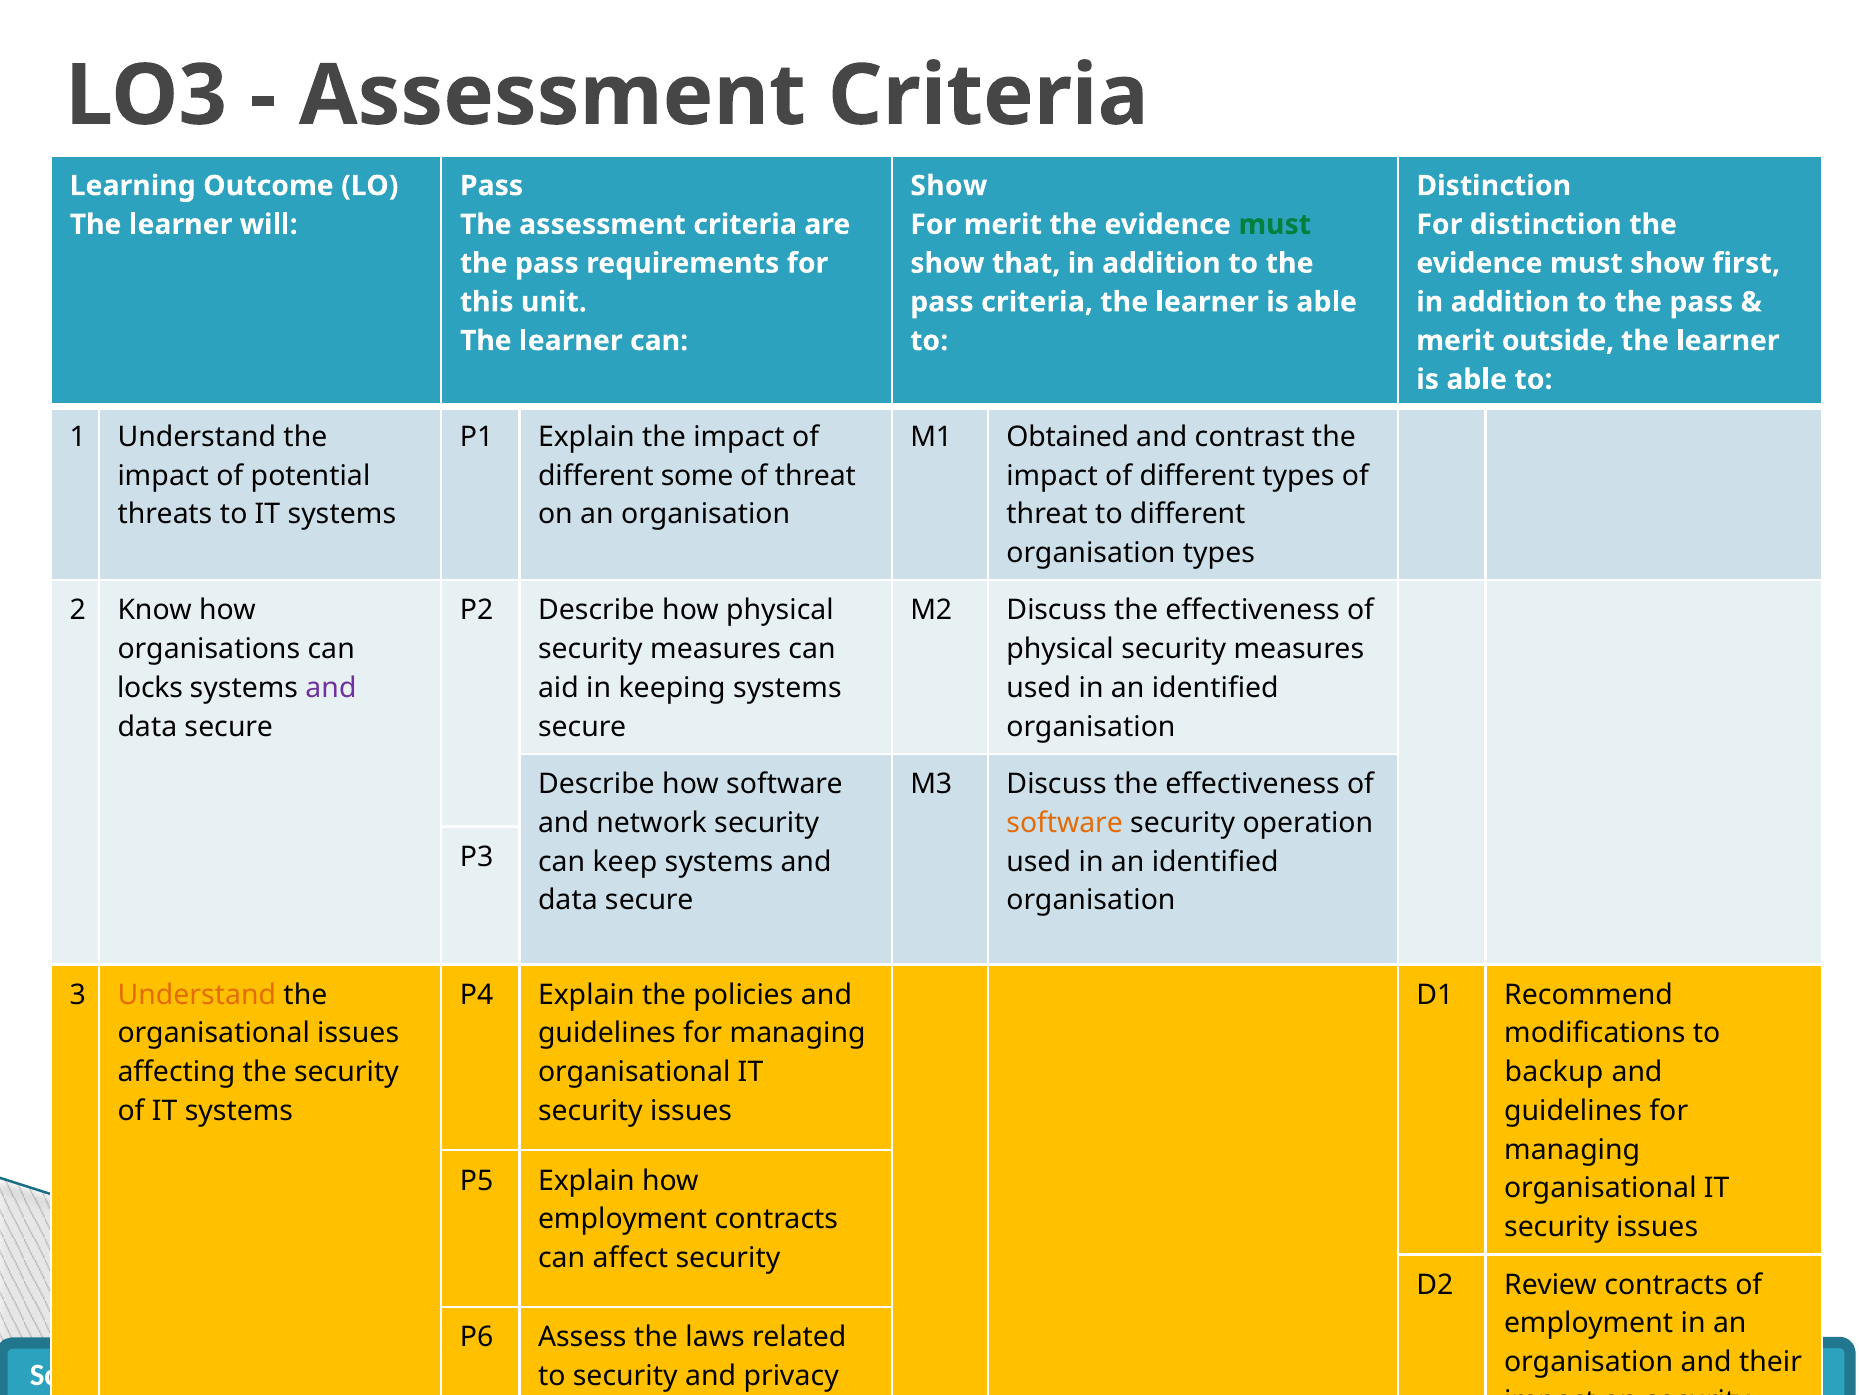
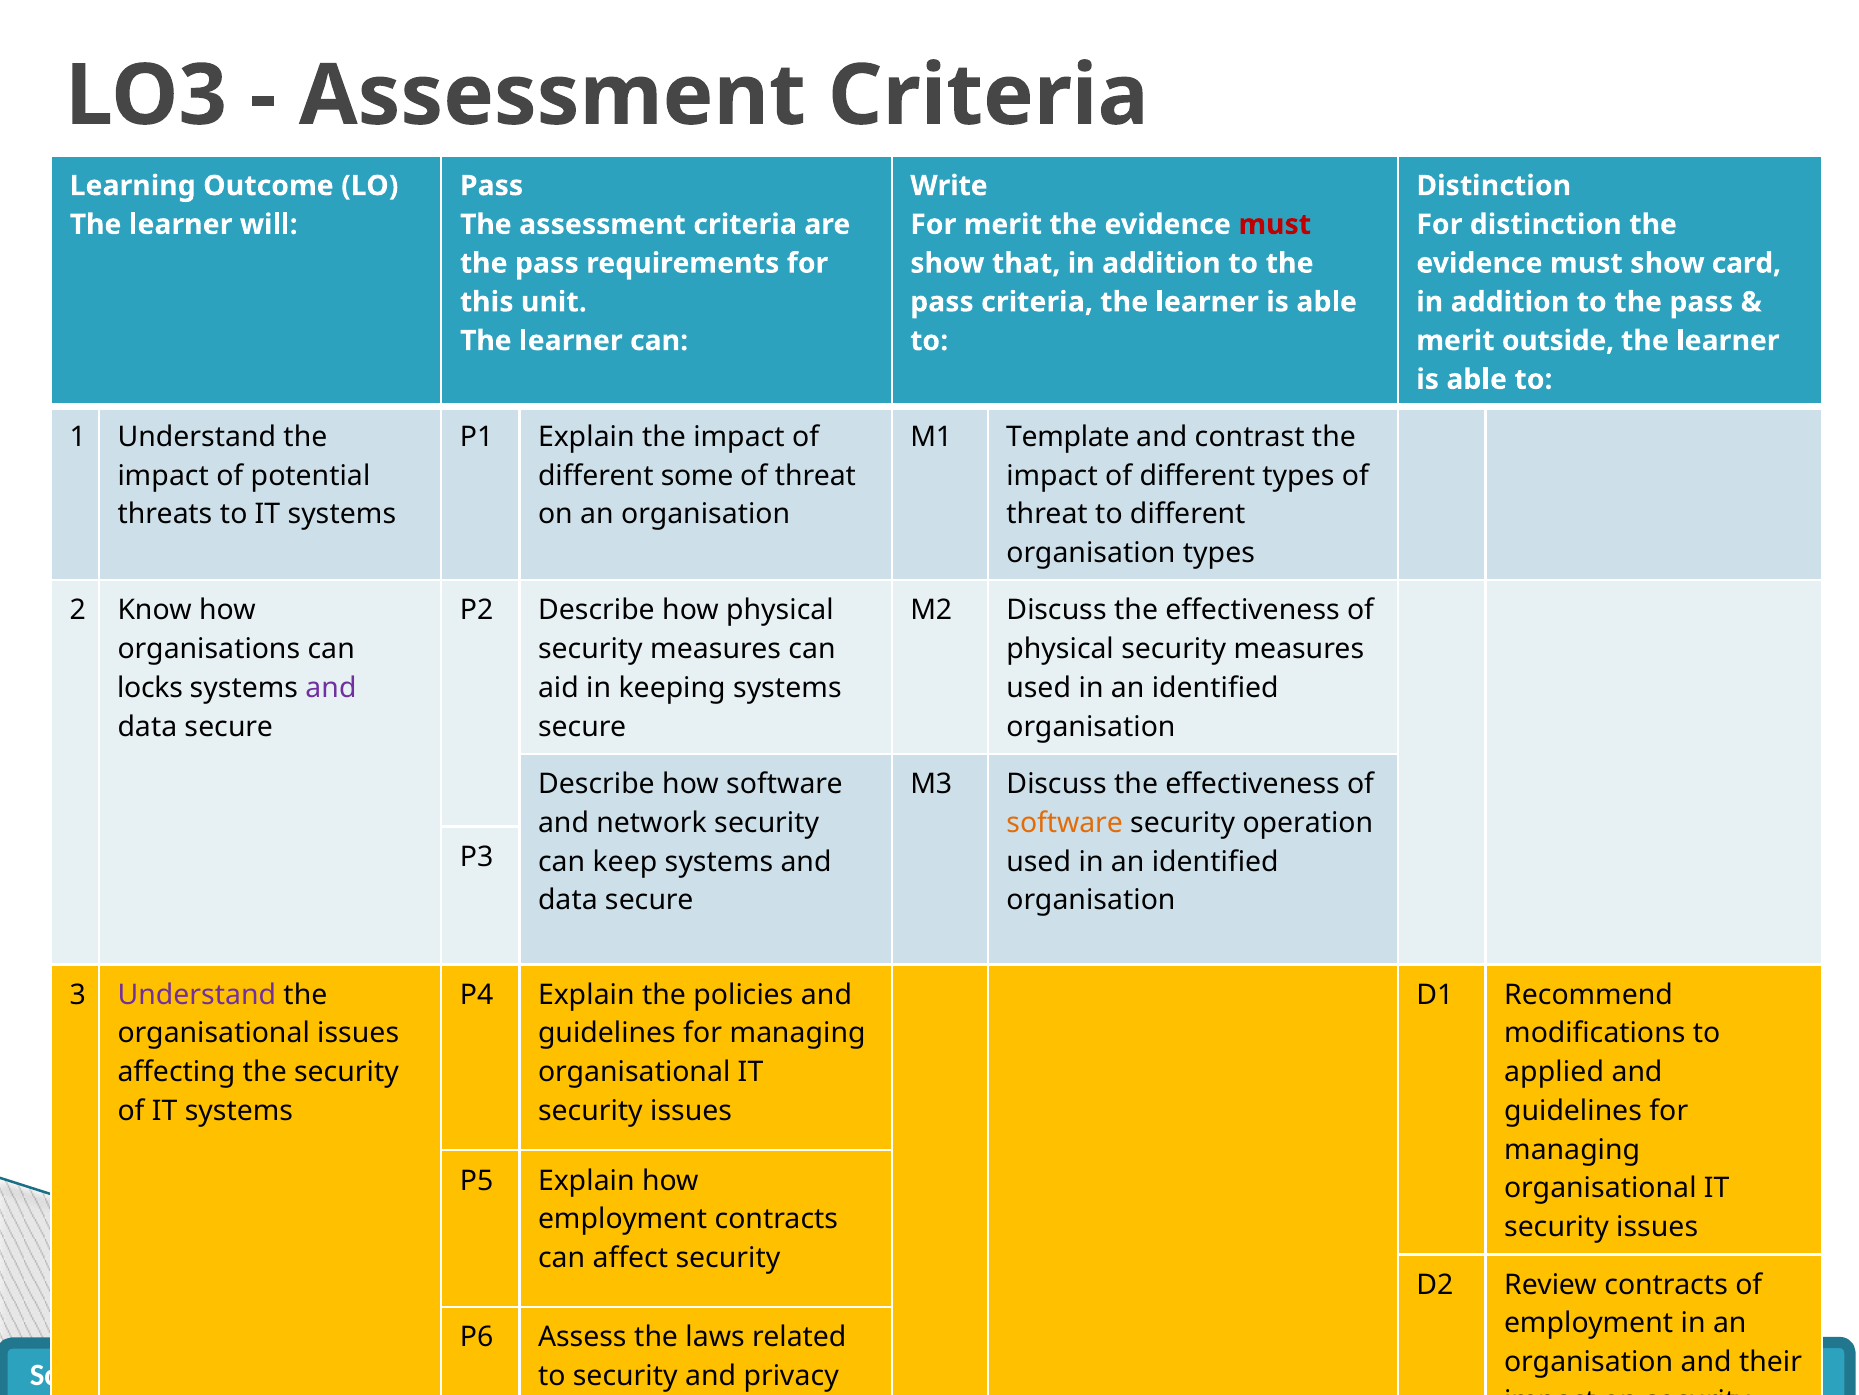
Show: Show -> Write (949, 186)
must colour: green -> red (1275, 224)
first: first -> card (1746, 263)
Obtained: Obtained -> Template (1068, 437)
Understand colour: orange -> purple (197, 994)
backup: backup -> applied (1554, 1072)
